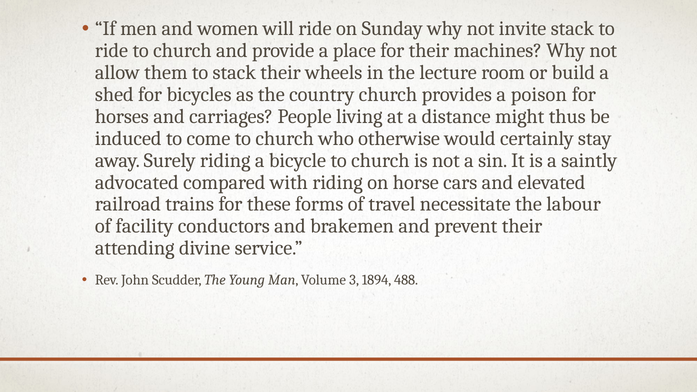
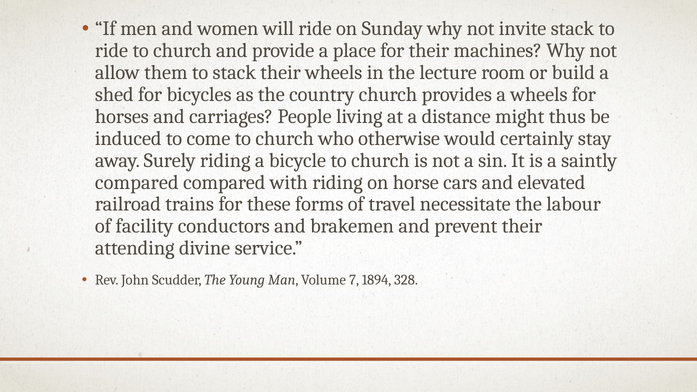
a poison: poison -> wheels (539, 95)
advocated: advocated -> compared (137, 182)
3: 3 -> 7 (354, 280)
488: 488 -> 328 (406, 280)
